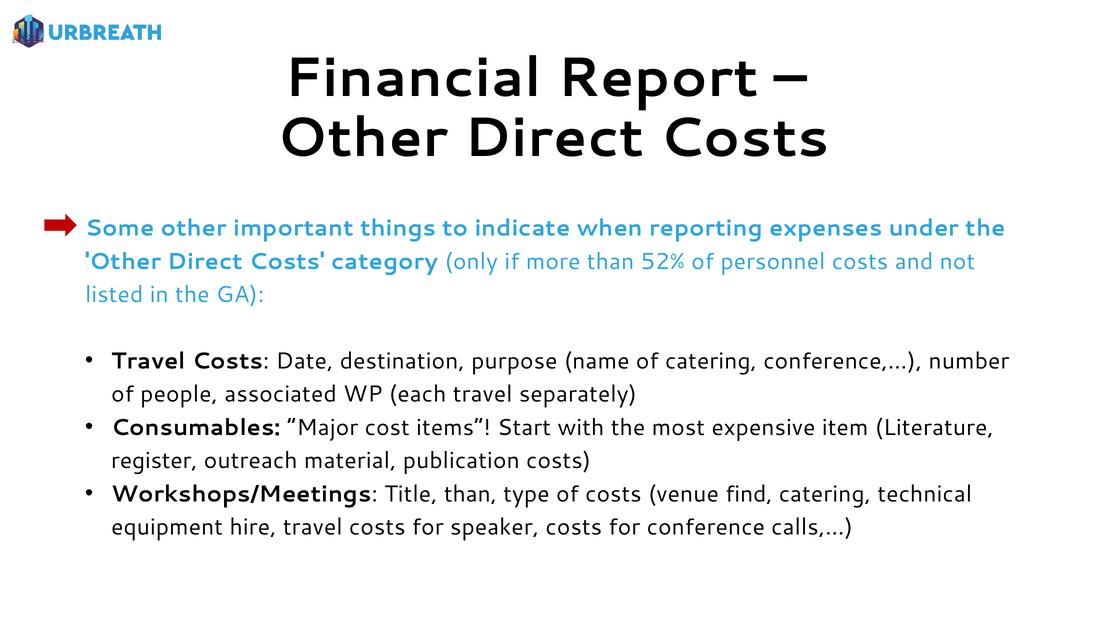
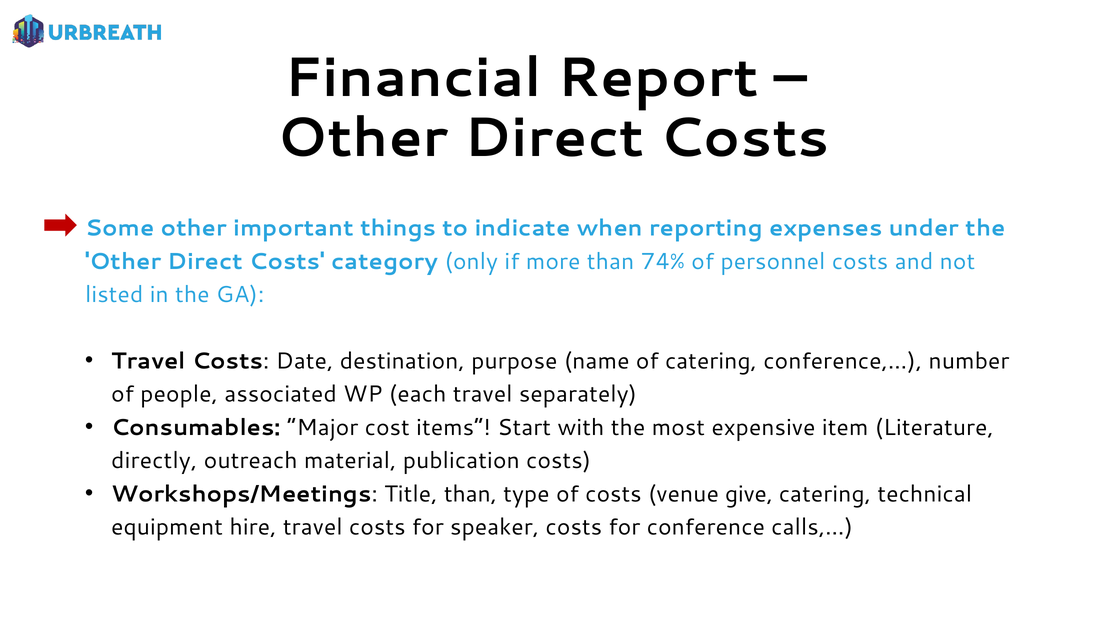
52%: 52% -> 74% (663, 261)
register: register -> directly (154, 461)
find: find -> give (749, 494)
